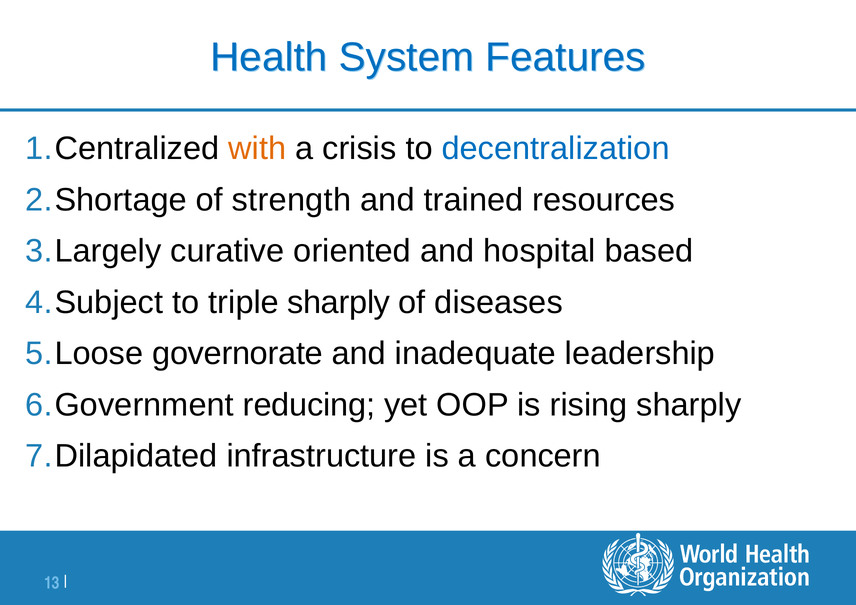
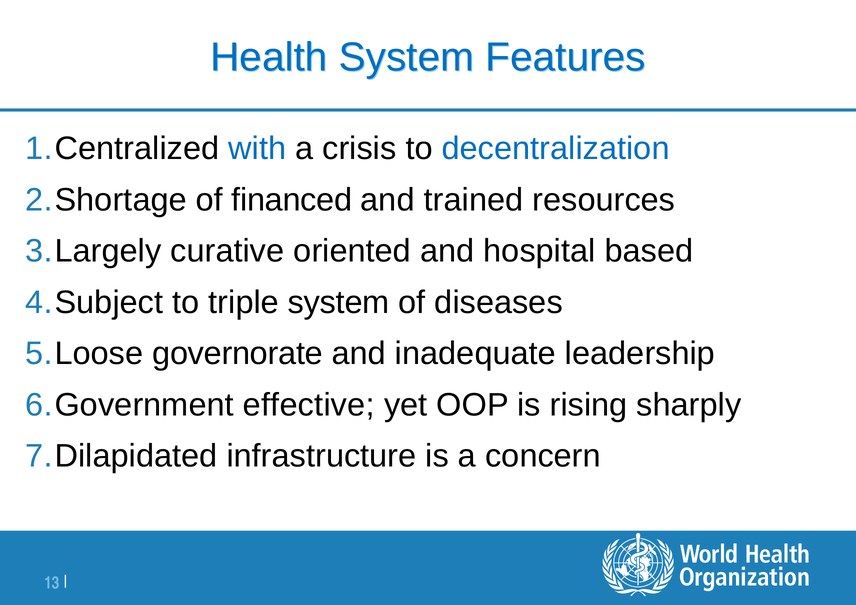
with colour: orange -> blue (257, 149)
strength: strength -> financed (292, 200)
triple sharply: sharply -> system (339, 303)
reducing: reducing -> effective (309, 405)
